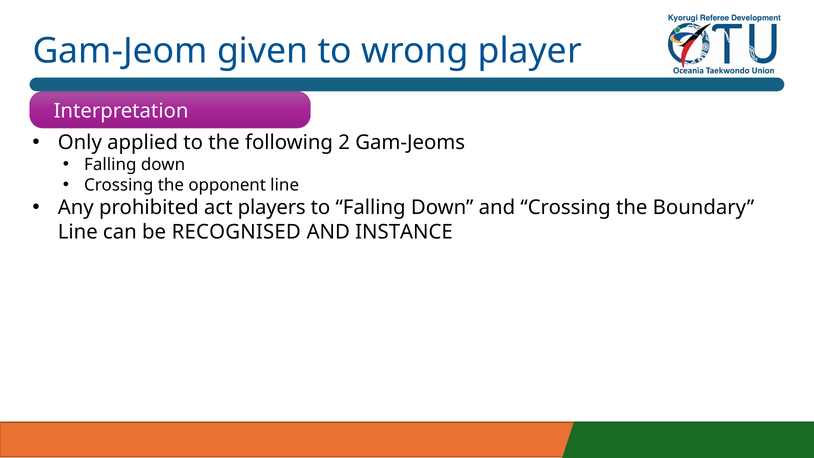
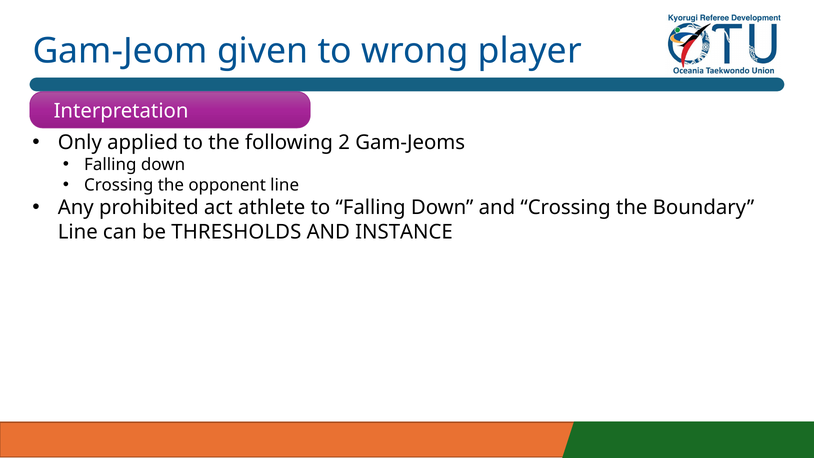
players: players -> athlete (272, 208)
RECOGNISED: RECOGNISED -> THRESHOLDS (236, 232)
